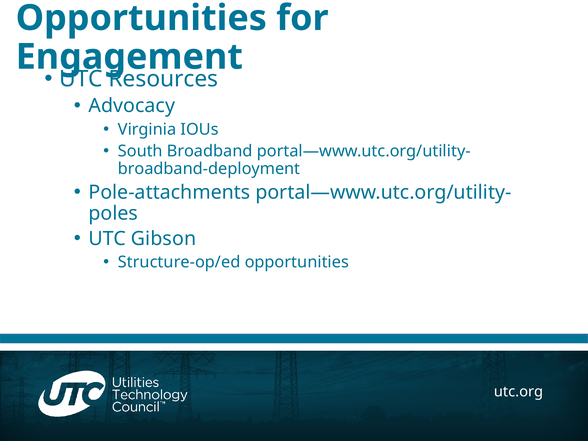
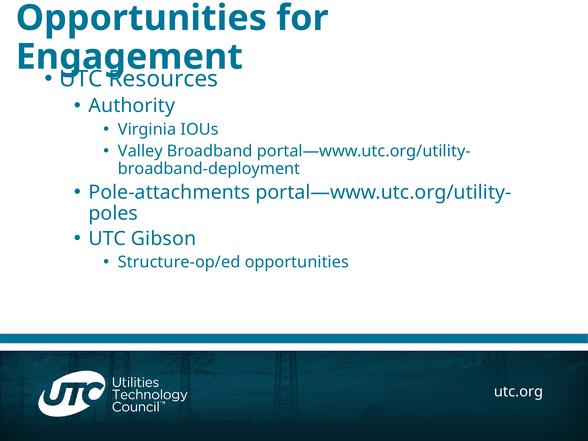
Advocacy: Advocacy -> Authority (132, 106)
South: South -> Valley (140, 151)
